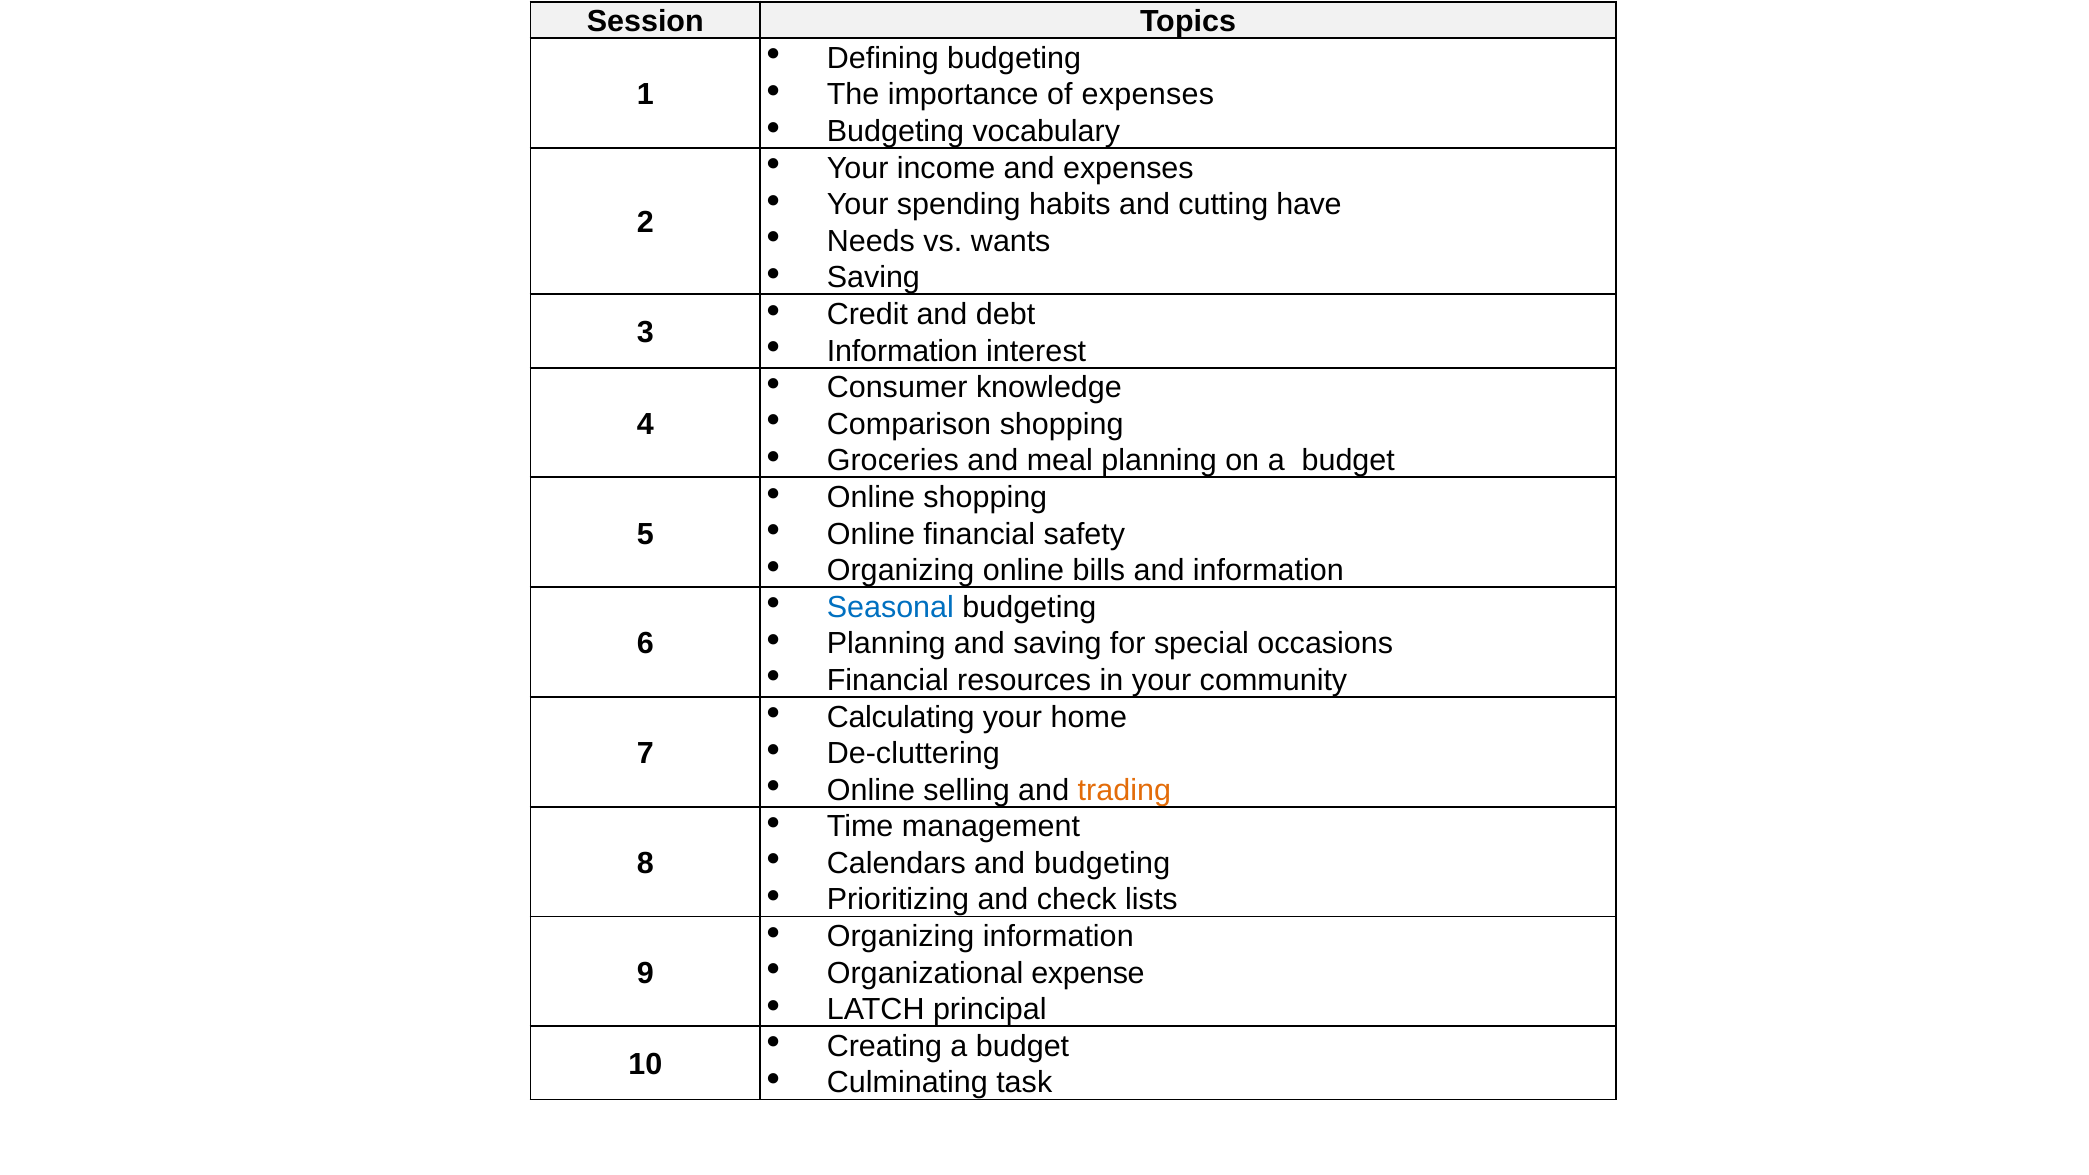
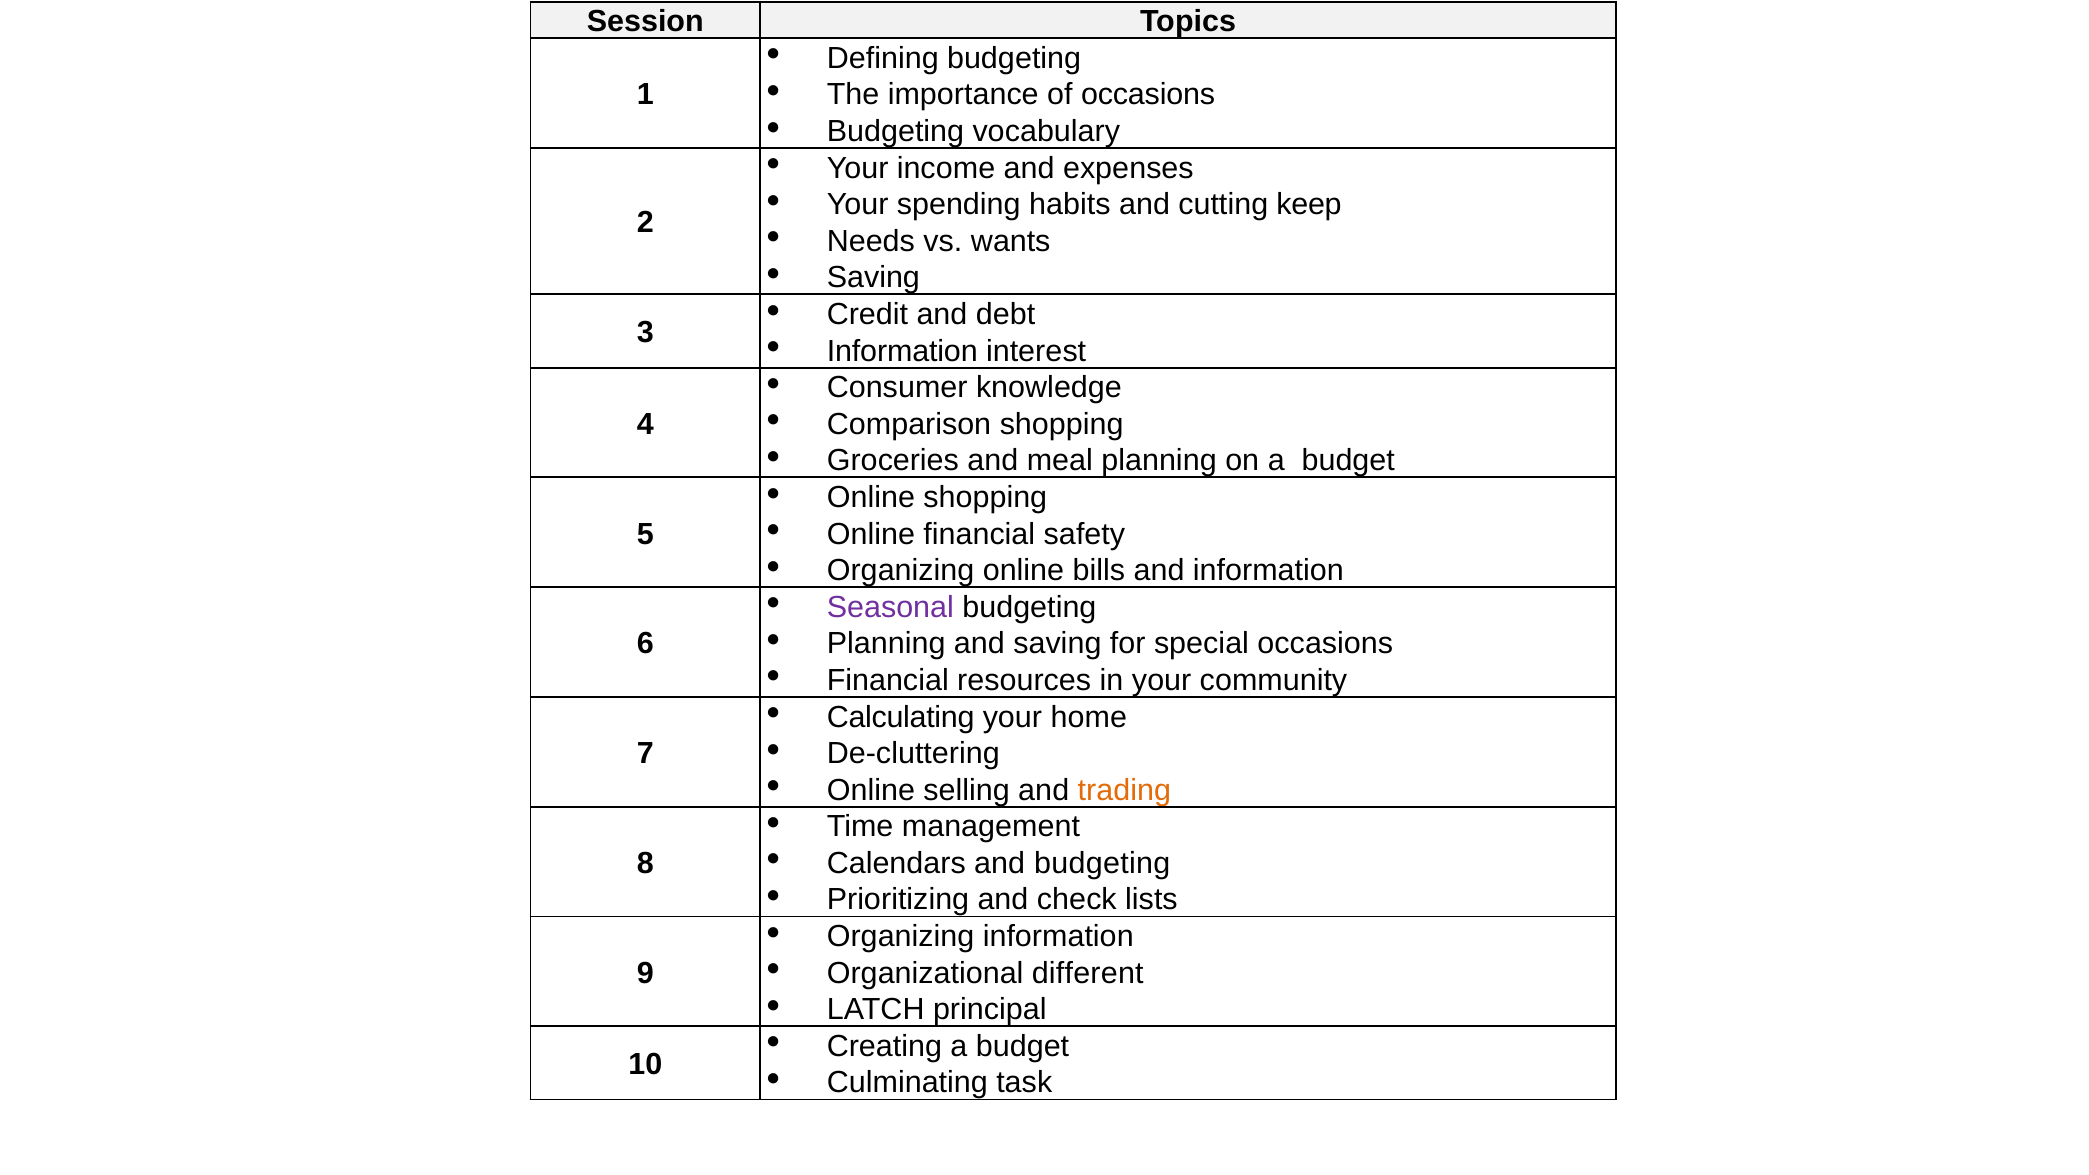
of expenses: expenses -> occasions (1148, 95)
have: have -> keep (1309, 205)
Seasonal colour: blue -> purple (890, 607)
expense: expense -> different (1088, 973)
